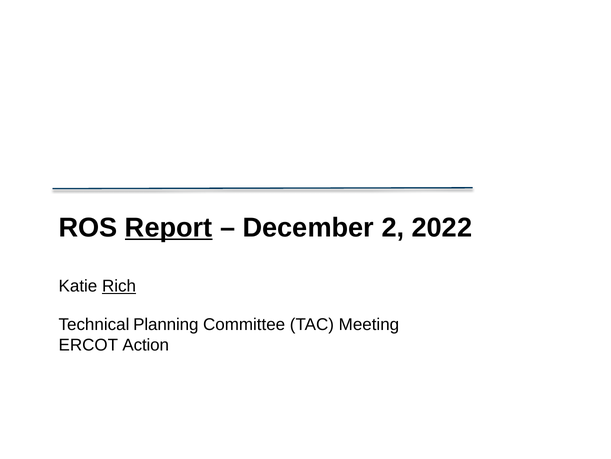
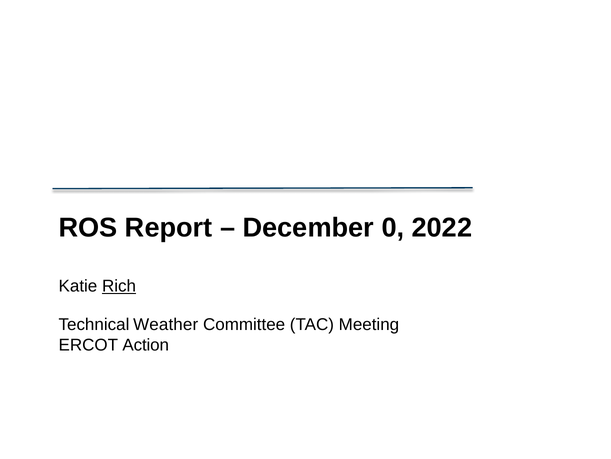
Report underline: present -> none (169, 227)
2: 2 -> 0 (393, 227)
Planning: Planning -> Weather (166, 324)
